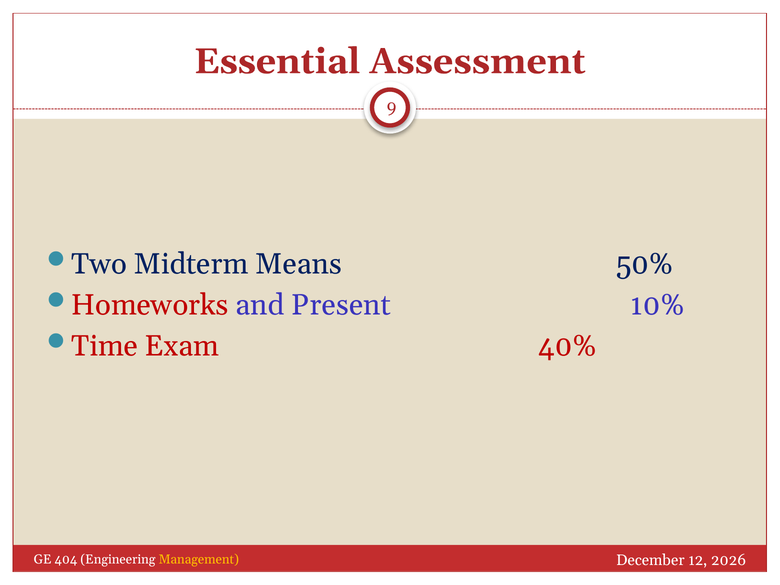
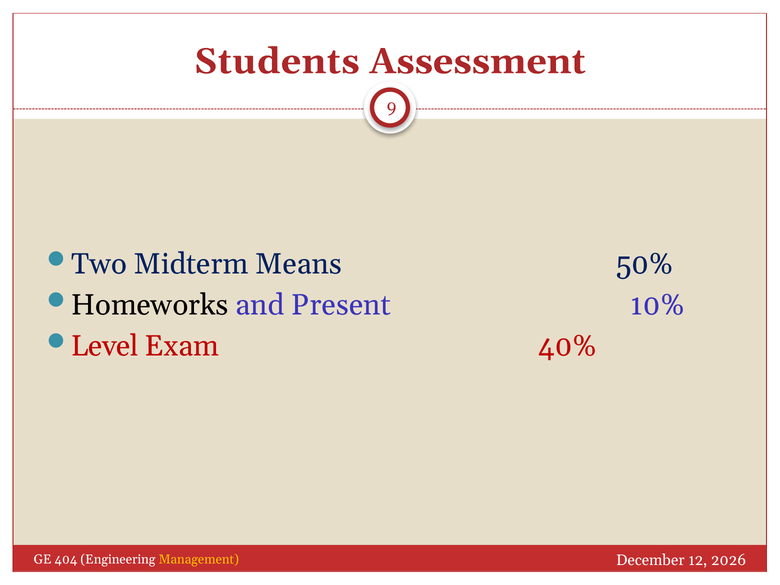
Essential: Essential -> Students (277, 61)
Homeworks colour: red -> black (150, 305)
Time: Time -> Level (105, 346)
